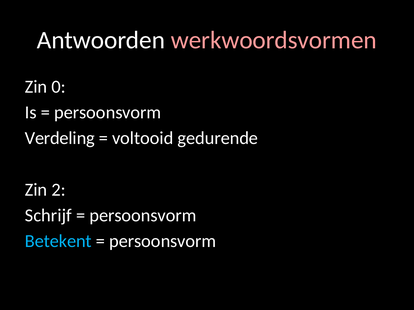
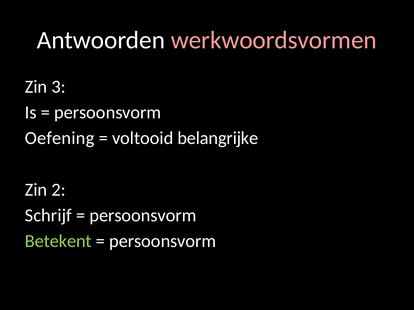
0: 0 -> 3 (59, 87)
Verdeling: Verdeling -> Oefening (60, 138)
gedurende: gedurende -> belangrijke (218, 138)
Betekent colour: light blue -> light green (58, 241)
